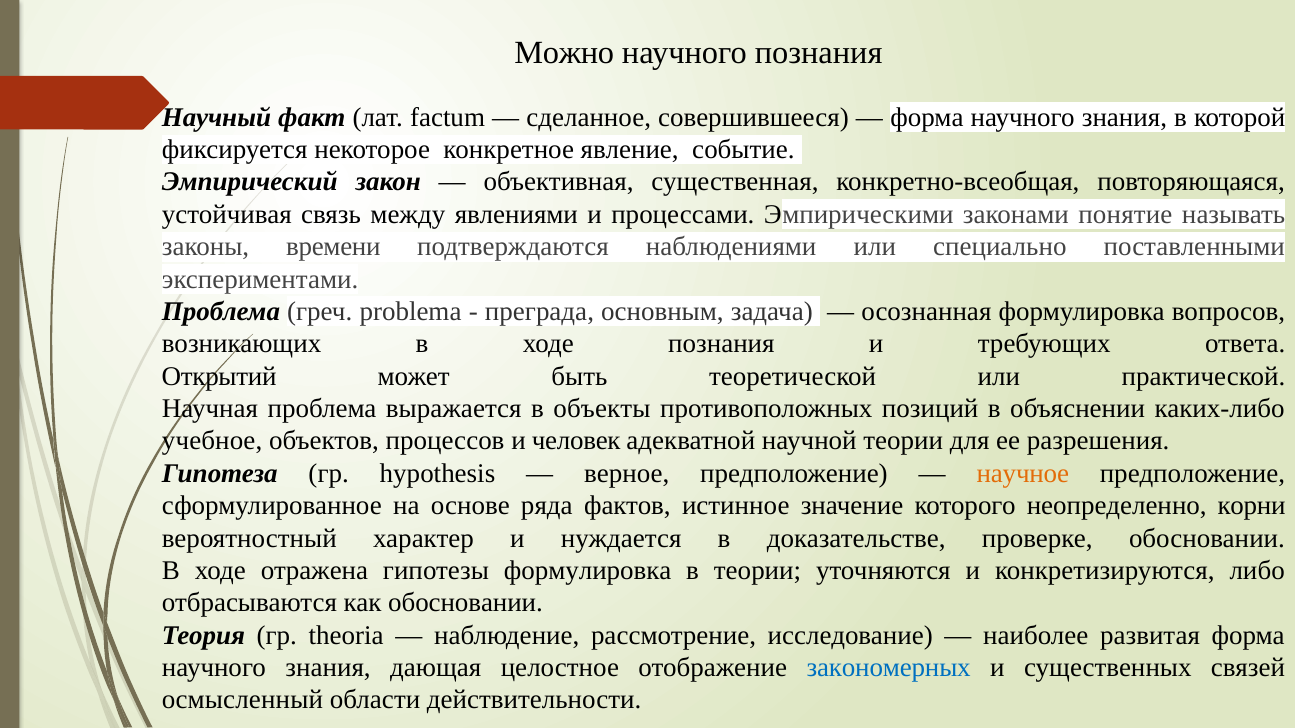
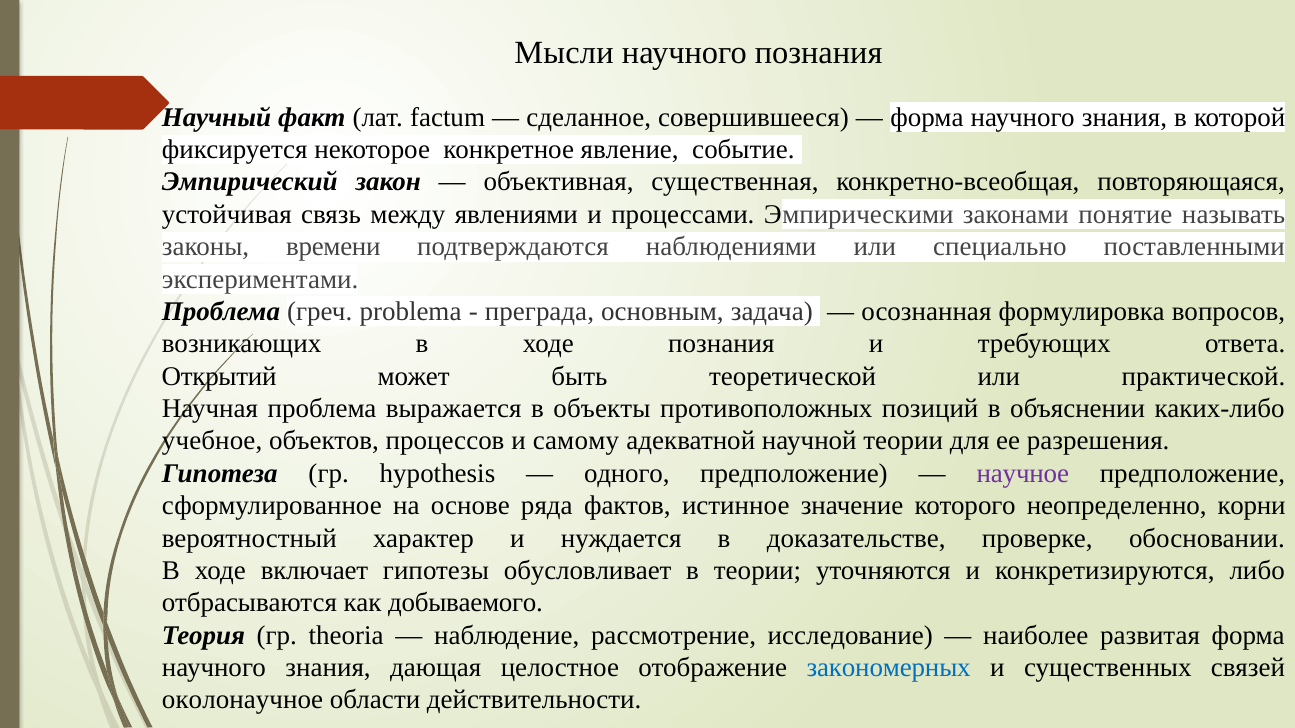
Можно: Можно -> Мысли (564, 53)
человек: человек -> самому (576, 441)
верное: верное -> одного (627, 474)
научное colour: orange -> purple (1023, 474)
отражена: отражена -> включает (314, 571)
гипотезы формулировка: формулировка -> обусловливает (588, 571)
как обосновании: обосновании -> добываемого (466, 603)
осмысленный: осмысленный -> околонаучное (243, 700)
